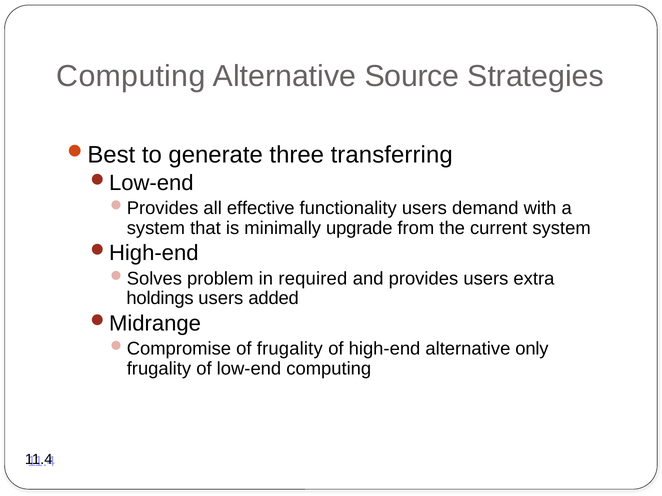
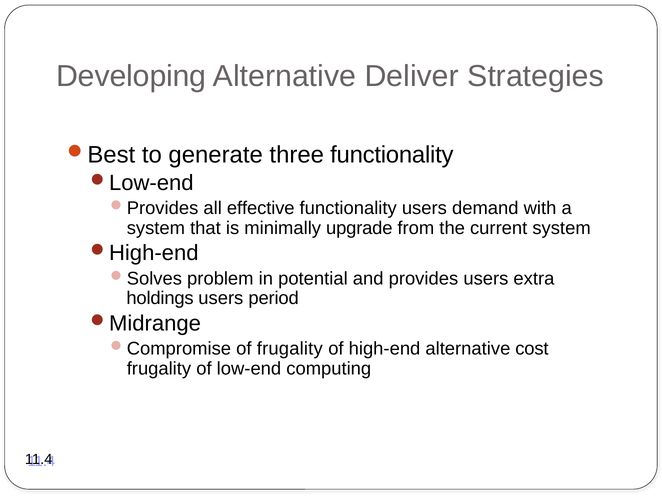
Computing: Computing -> Developing (131, 77)
Source: Source -> Deliver (412, 77)
three transferring: transferring -> functionality (392, 155)
required: required -> potential (313, 279)
added: added -> period (274, 299)
only: only -> cost (532, 349)
